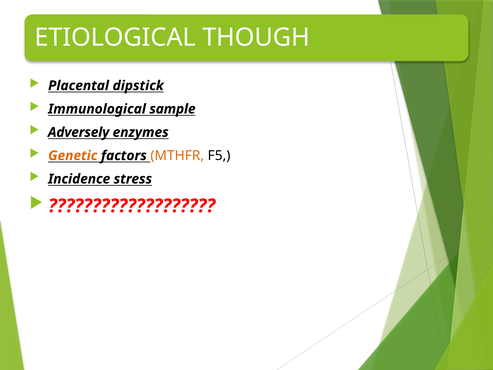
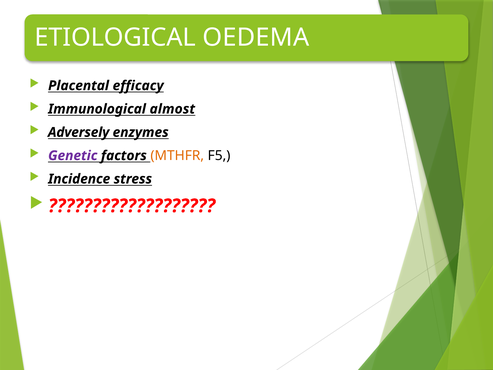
THOUGH: THOUGH -> OEDEMA (256, 38)
dipstick: dipstick -> efficacy (138, 86)
sample: sample -> almost (172, 109)
Genetic colour: orange -> purple (73, 156)
